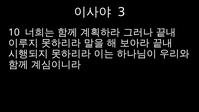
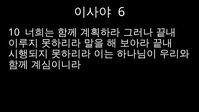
3: 3 -> 6 (121, 12)
